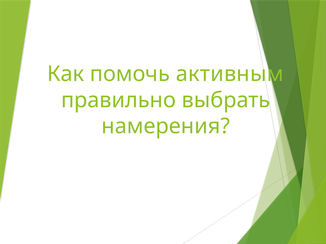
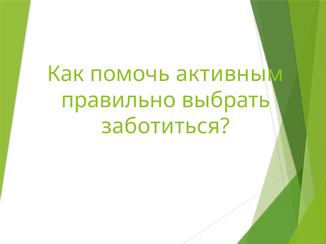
намерения: намерения -> заботиться (166, 126)
